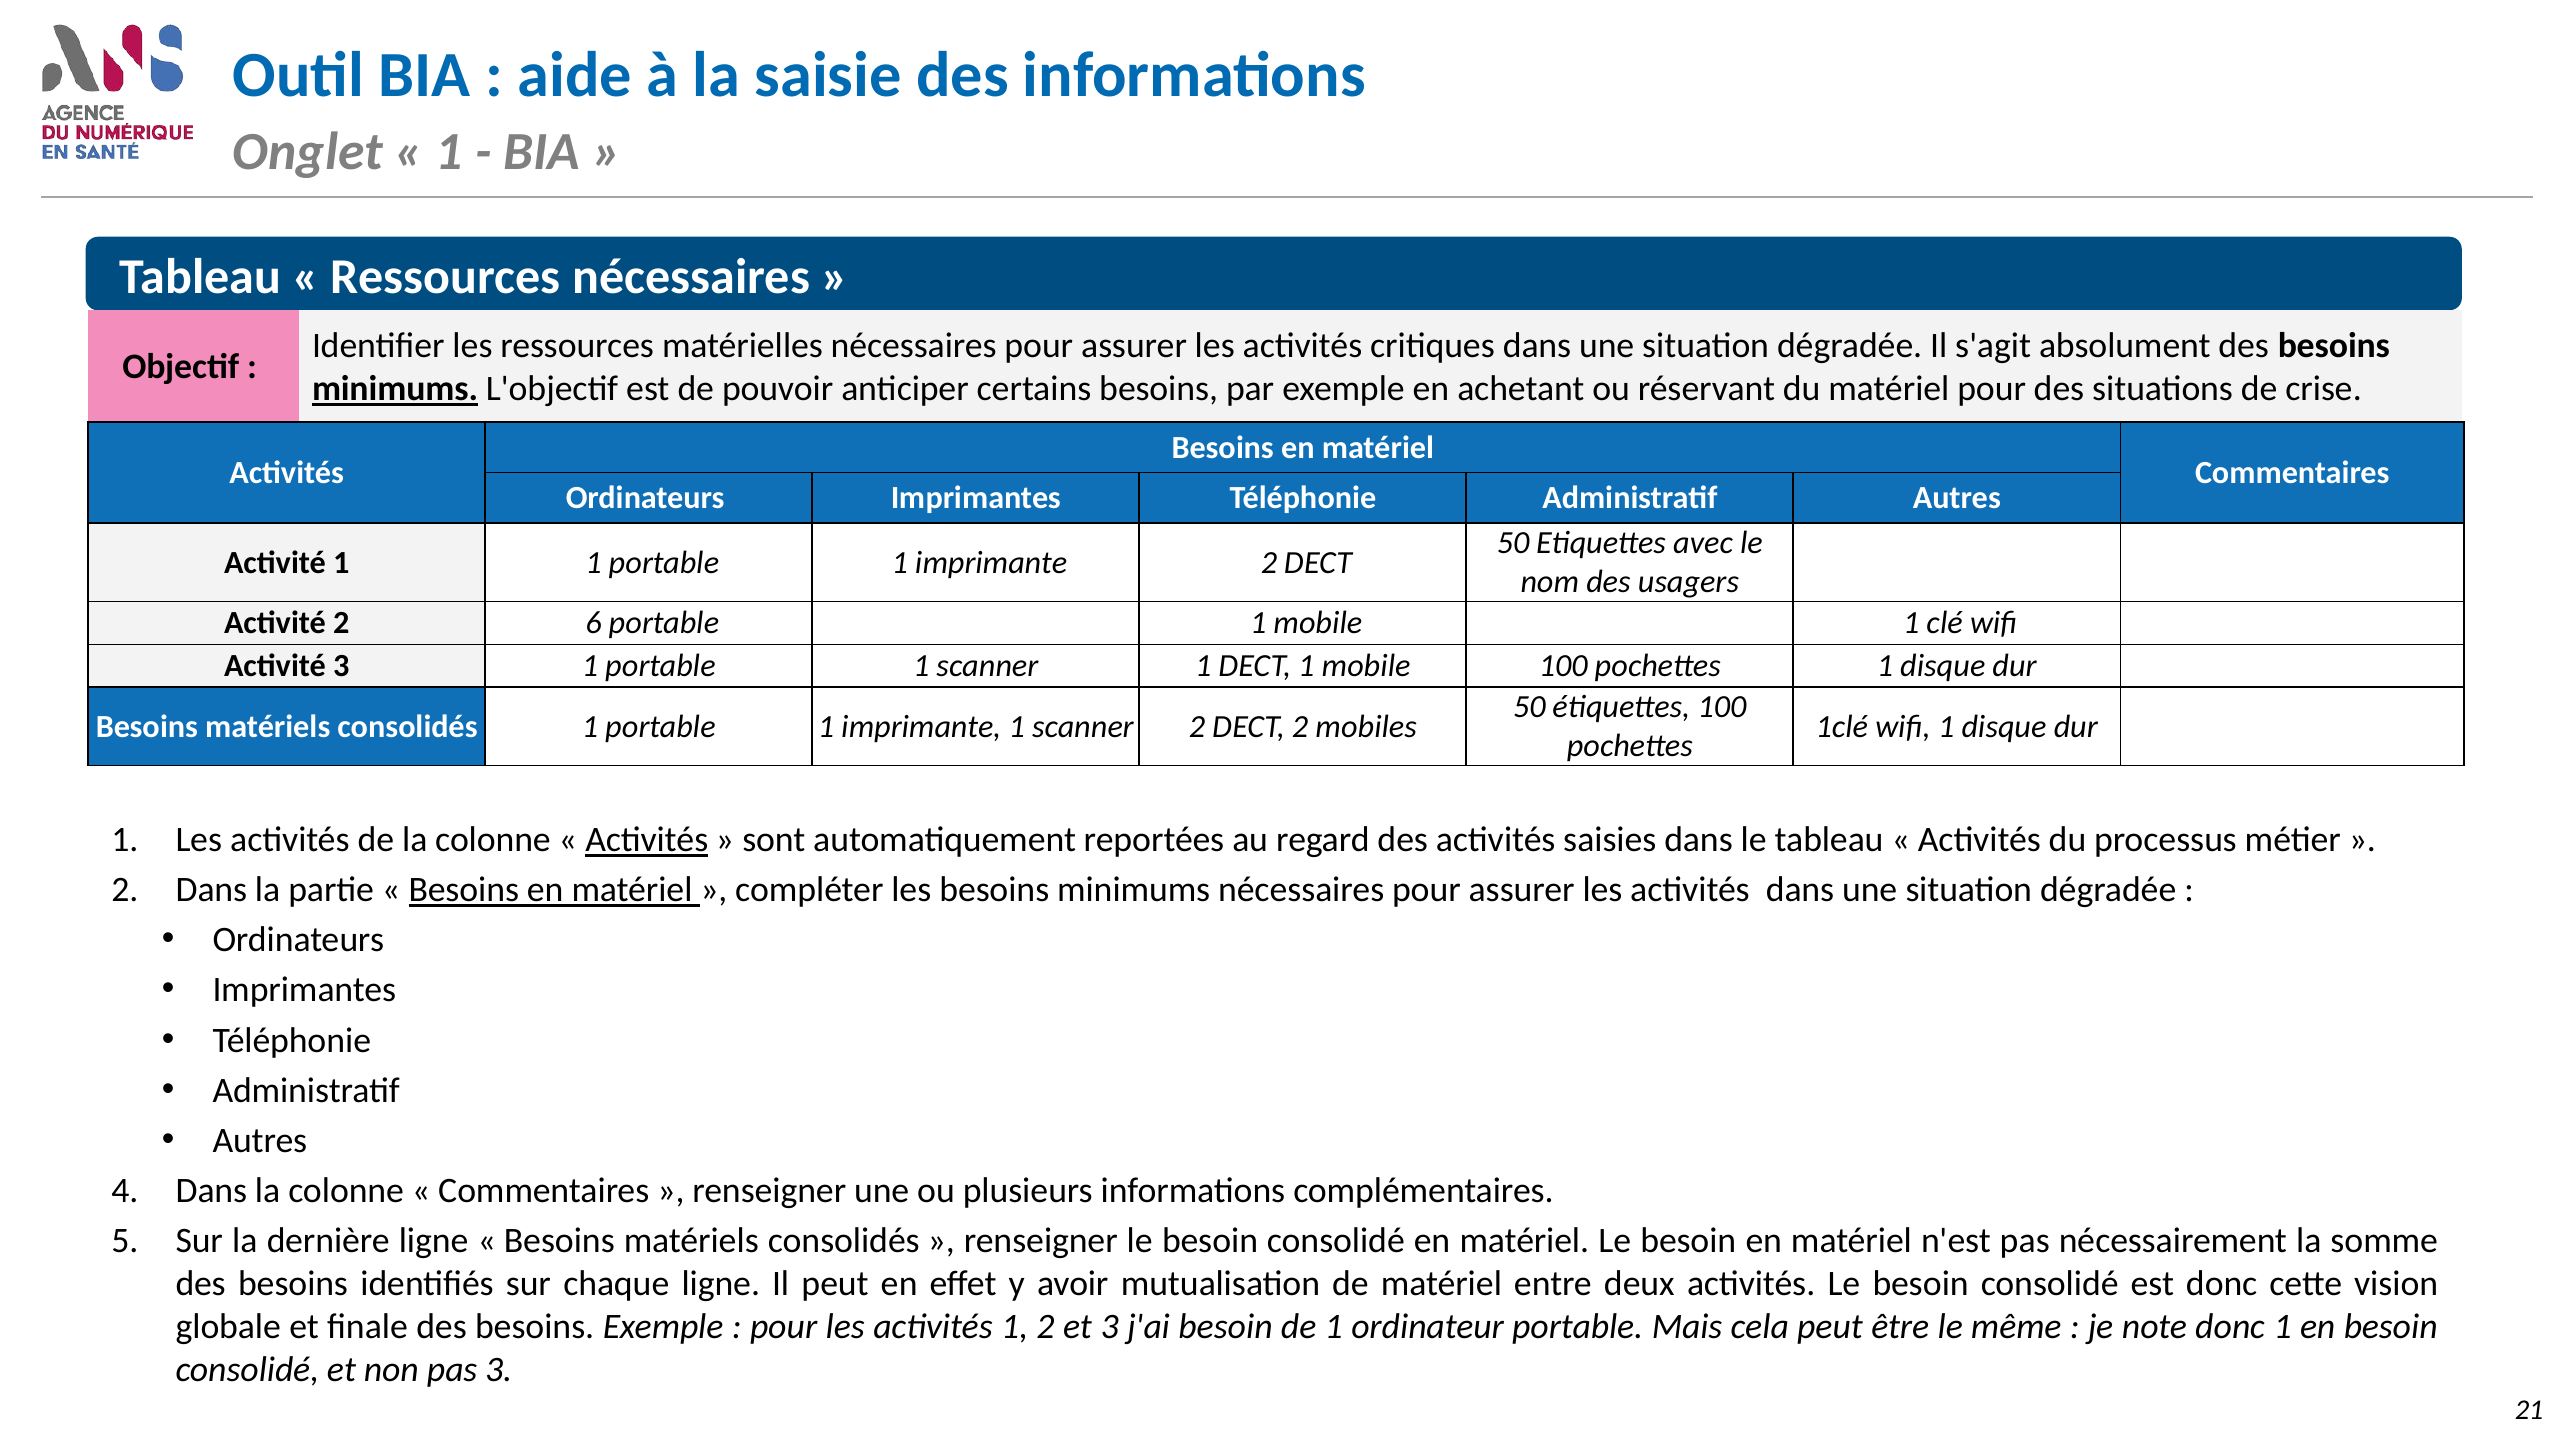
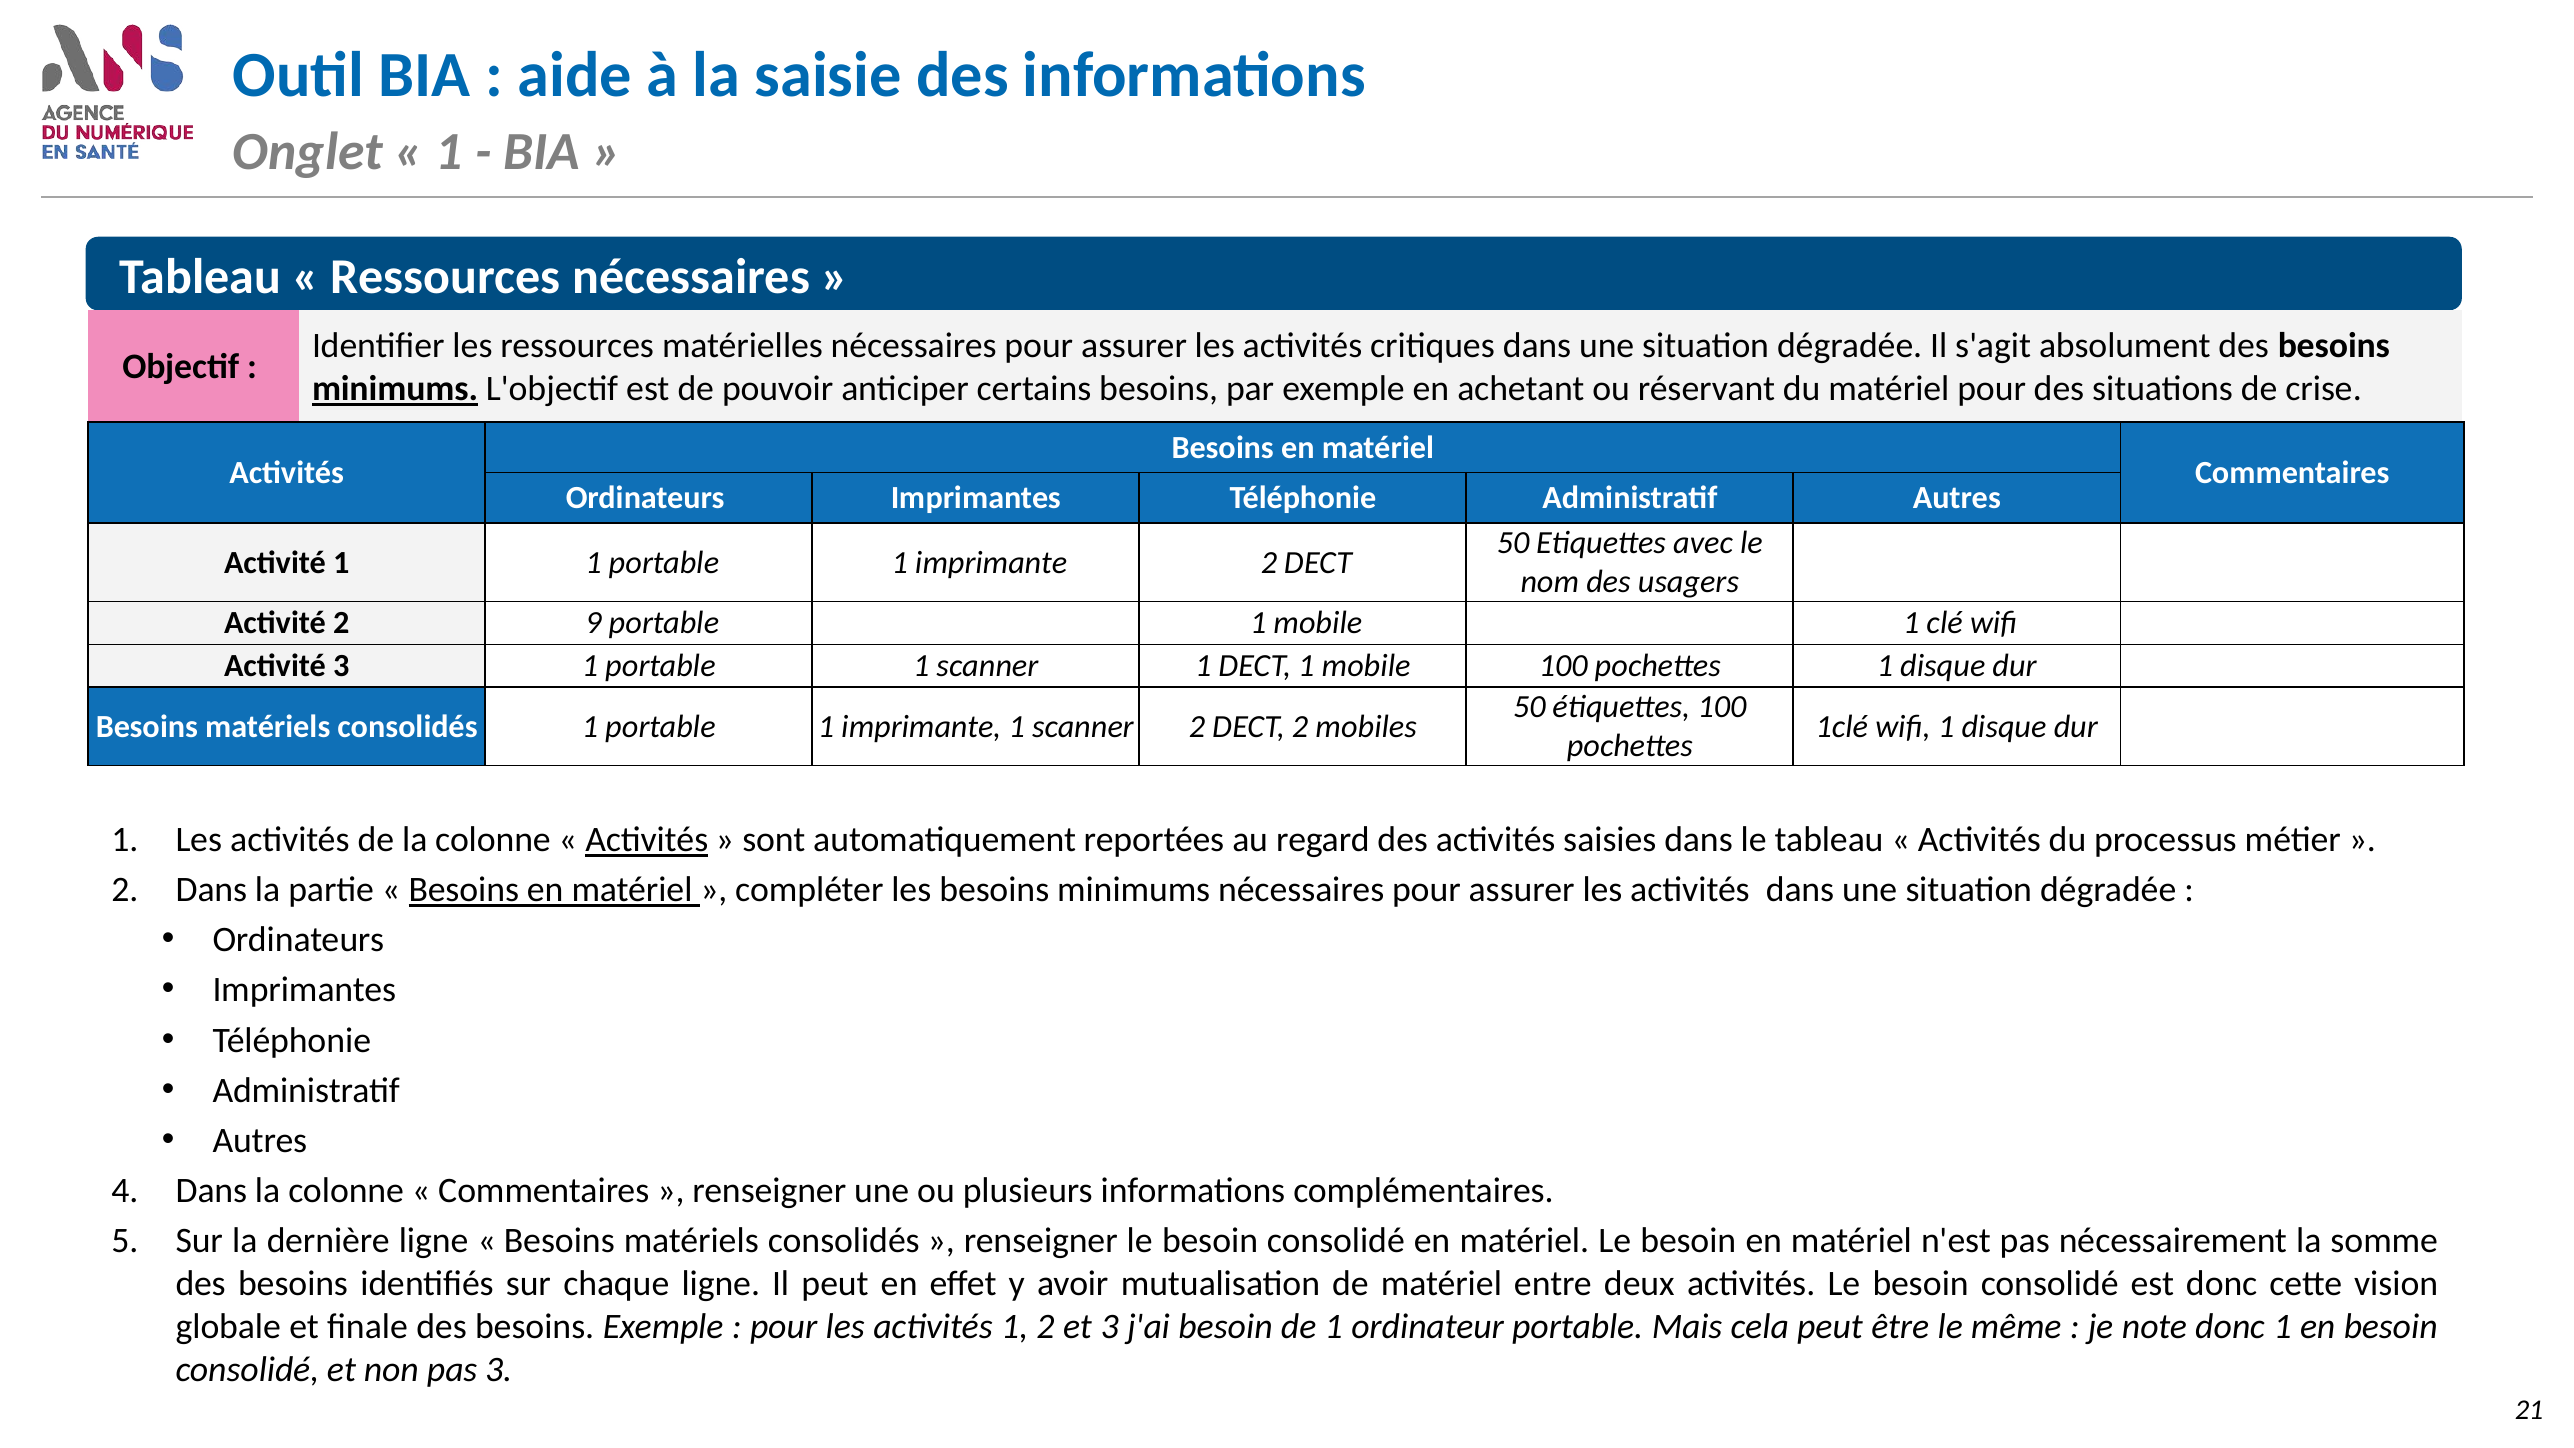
6: 6 -> 9 (594, 623)
